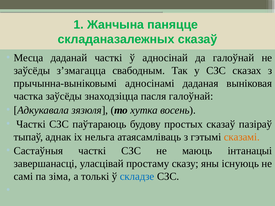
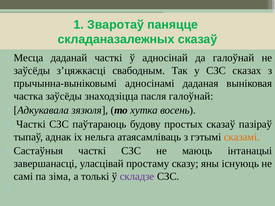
Жанчына: Жанчына -> Зваротаў (116, 25)
з’змагацца: з’змагацца -> з’цяжкасці (81, 71)
складзе colour: blue -> purple (137, 177)
